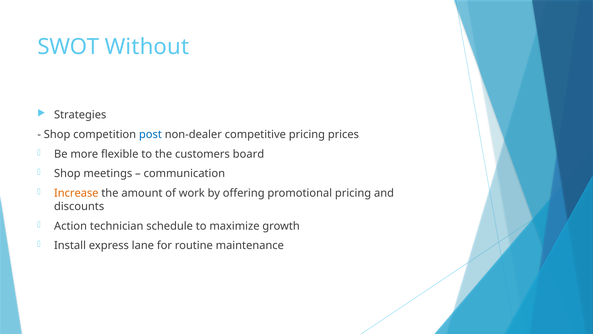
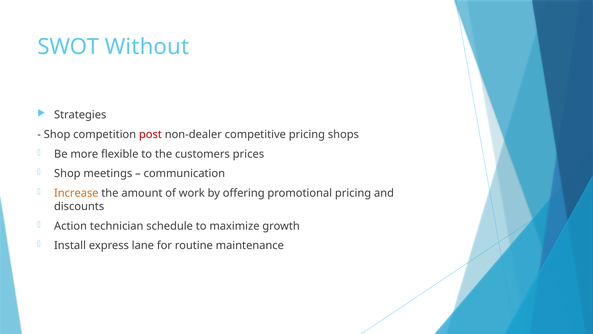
post colour: blue -> red (150, 134)
prices: prices -> shops (343, 134)
board: board -> prices (248, 154)
